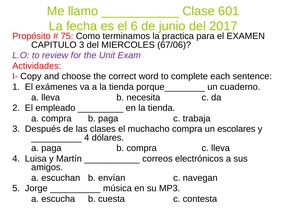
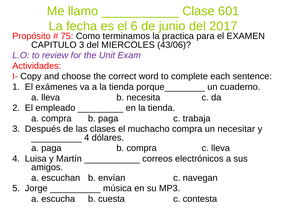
67/06: 67/06 -> 43/06 (174, 45)
escolares: escolares -> necesitar (236, 129)
